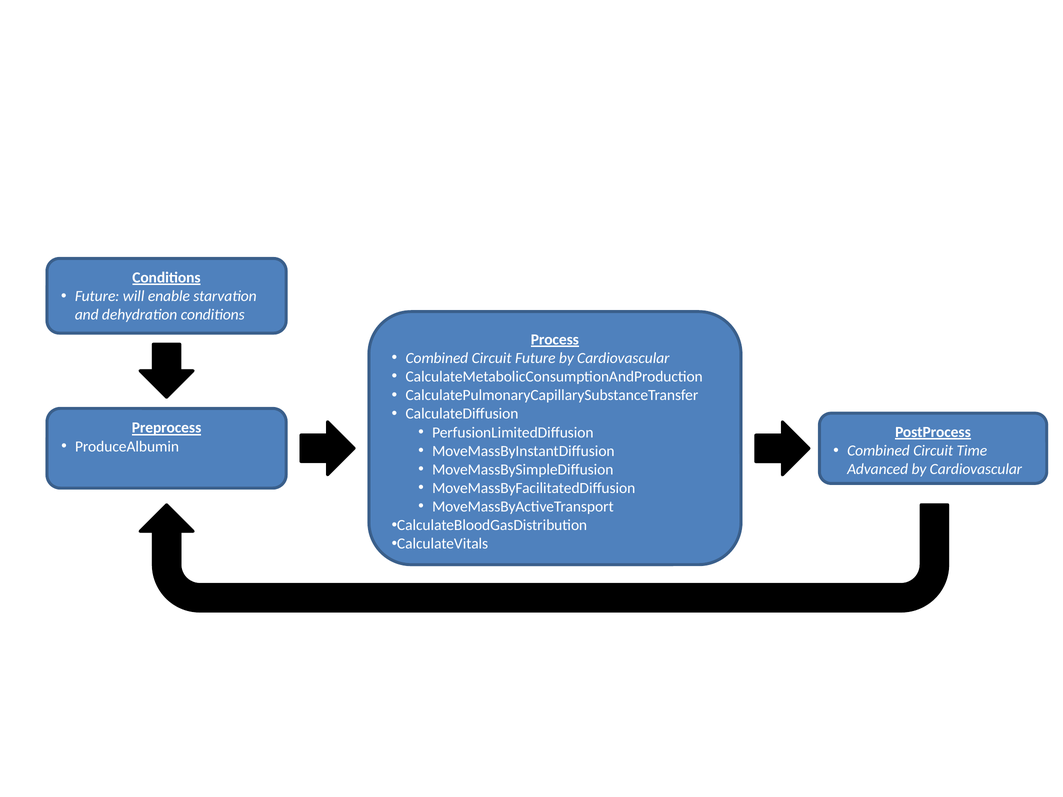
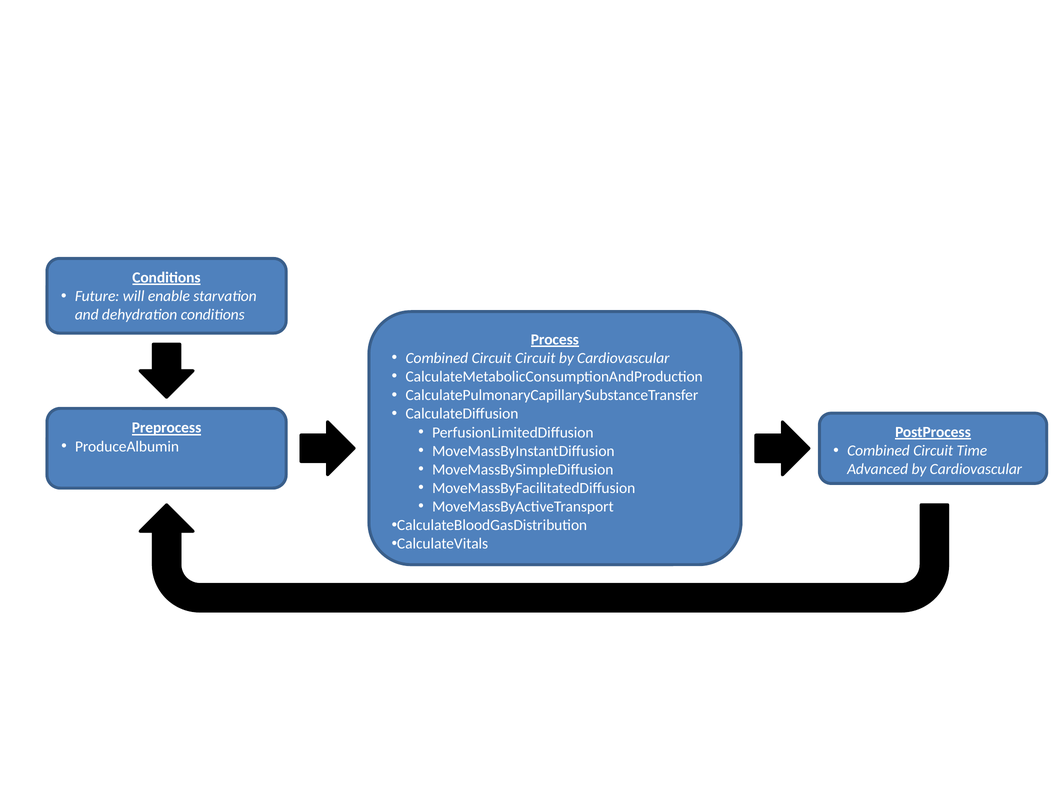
Circuit Future: Future -> Circuit (535, 358)
